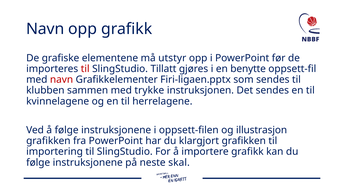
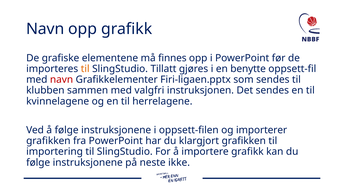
utstyr: utstyr -> finnes (172, 58)
til colour: red -> orange (85, 69)
trykke: trykke -> valgfri (149, 91)
illustrasjon: illustrasjon -> importerer (262, 130)
skal: skal -> ikke (179, 163)
